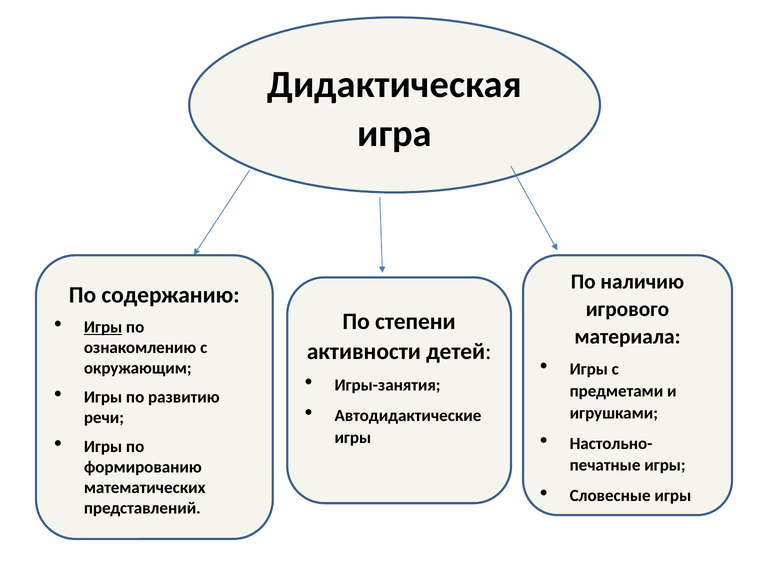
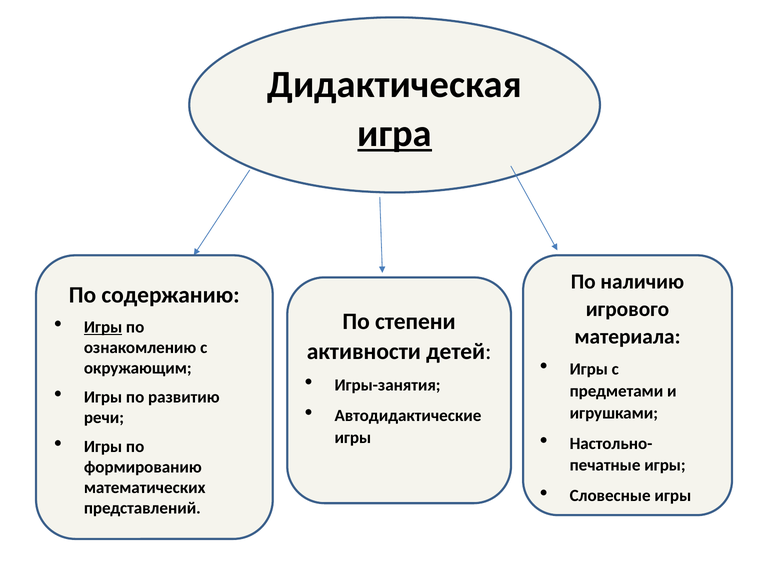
игра underline: none -> present (395, 134)
